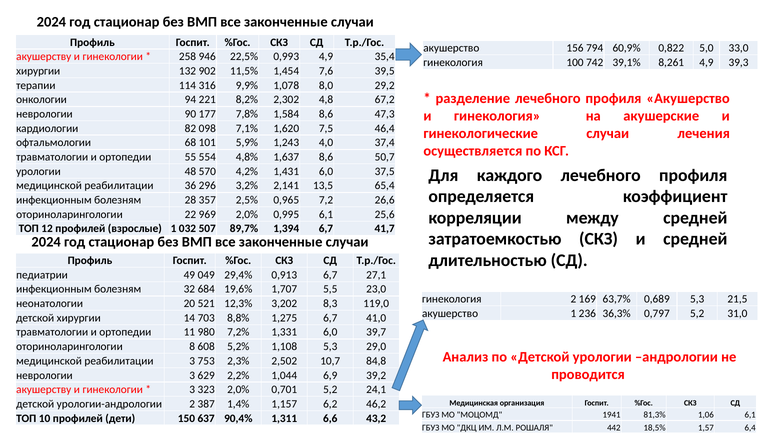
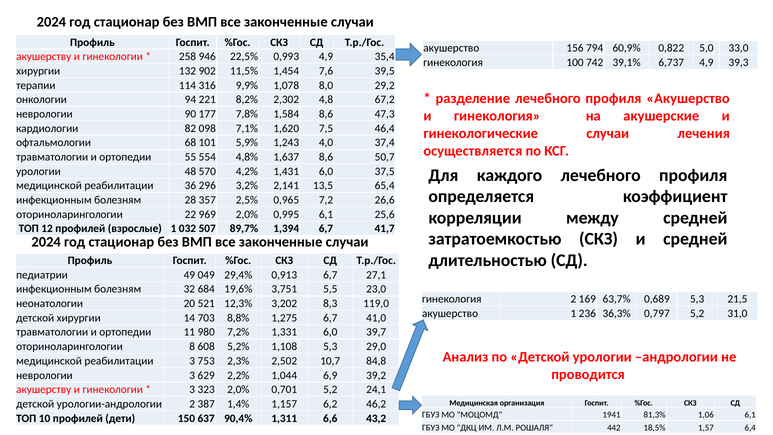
8,261: 8,261 -> 6,737 (671, 62)
1,707: 1,707 -> 3,751 (284, 289)
